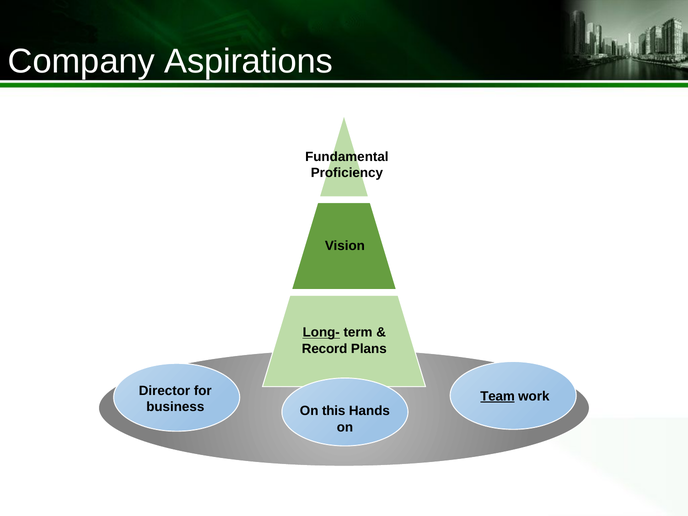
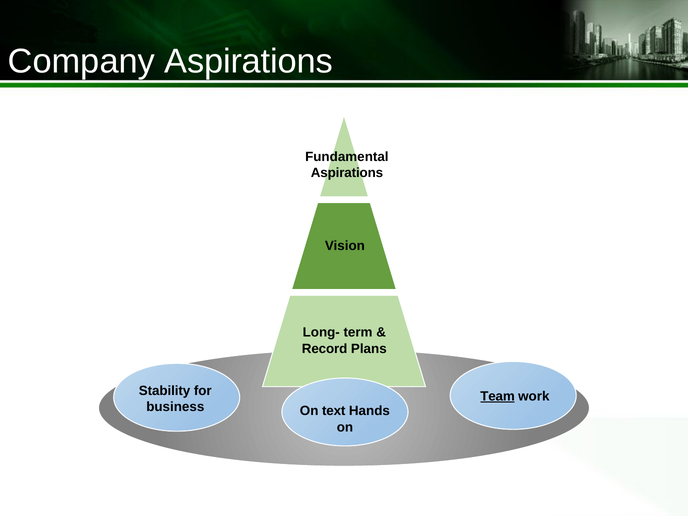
Proficiency: Proficiency -> Aspirations (347, 173)
Long- underline: present -> none (321, 333)
Director: Director -> Stability (165, 391)
this: this -> text (334, 411)
